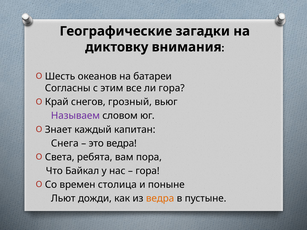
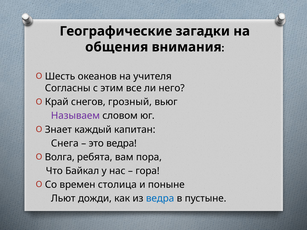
диктовку: диктовку -> общения (117, 47)
батареи: батареи -> учителя (153, 77)
ли гора: гора -> него (172, 88)
Света: Света -> Волга (60, 157)
ведра colour: orange -> blue (160, 199)
